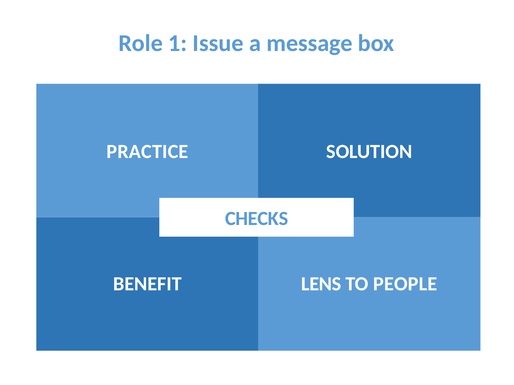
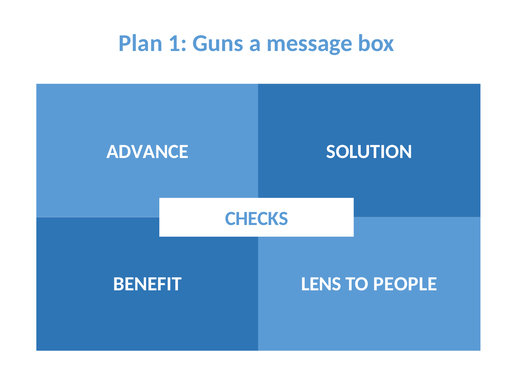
Role: Role -> Plan (141, 43)
Issue: Issue -> Guns (218, 43)
PRACTICE: PRACTICE -> ADVANCE (148, 152)
